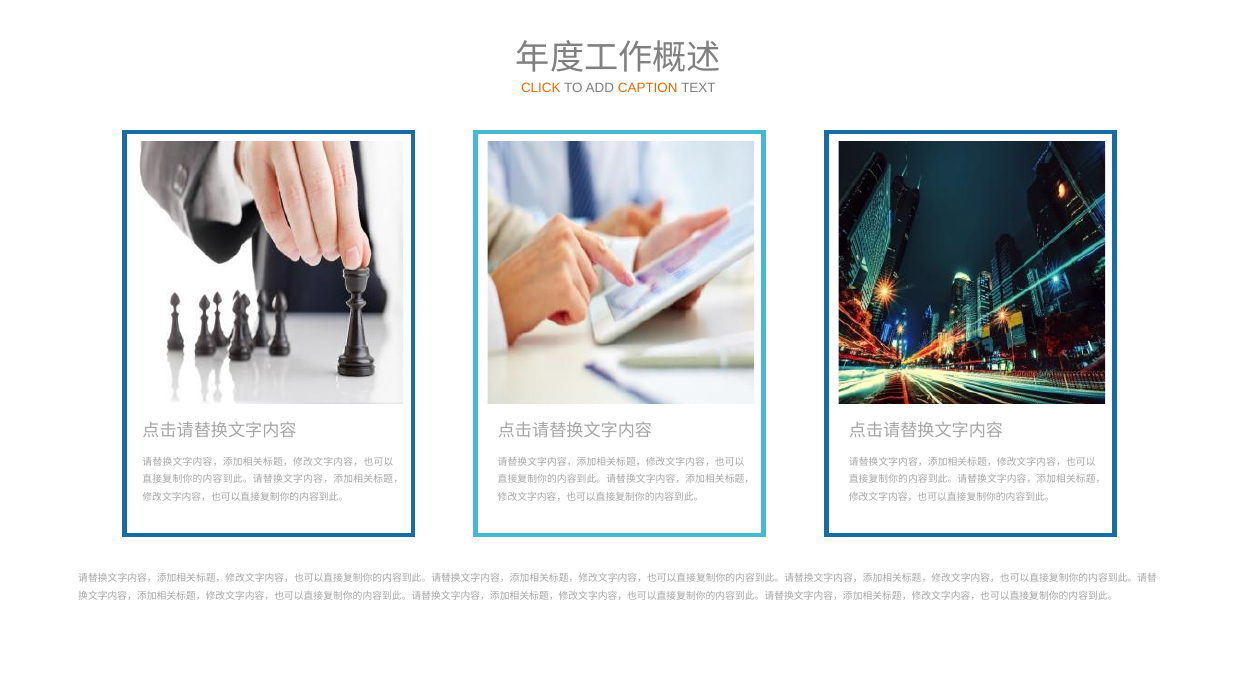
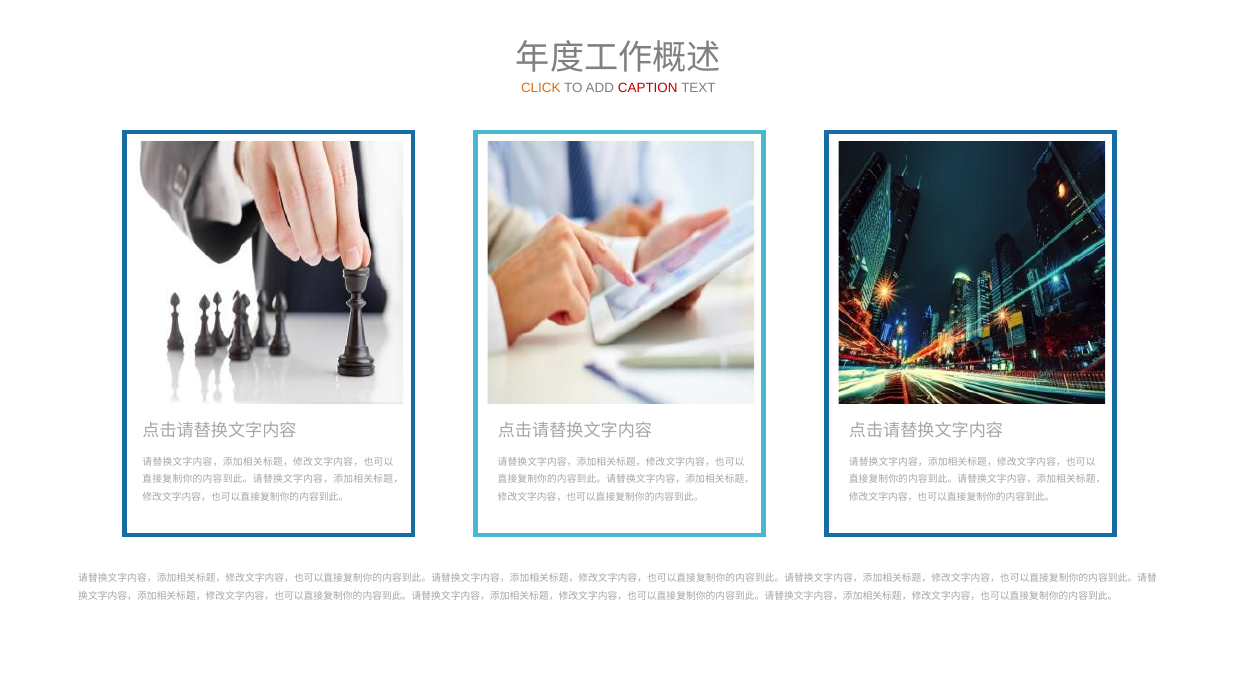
CAPTION colour: orange -> red (648, 88)
